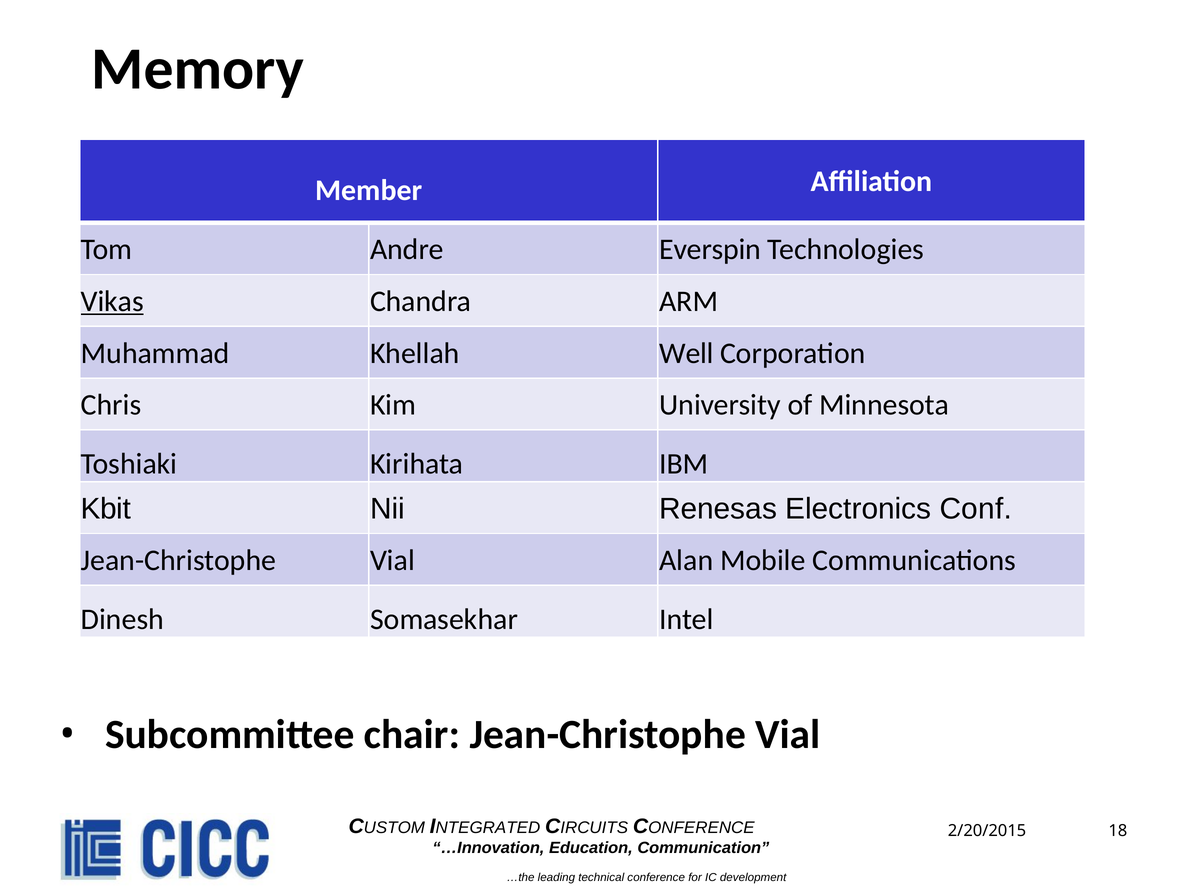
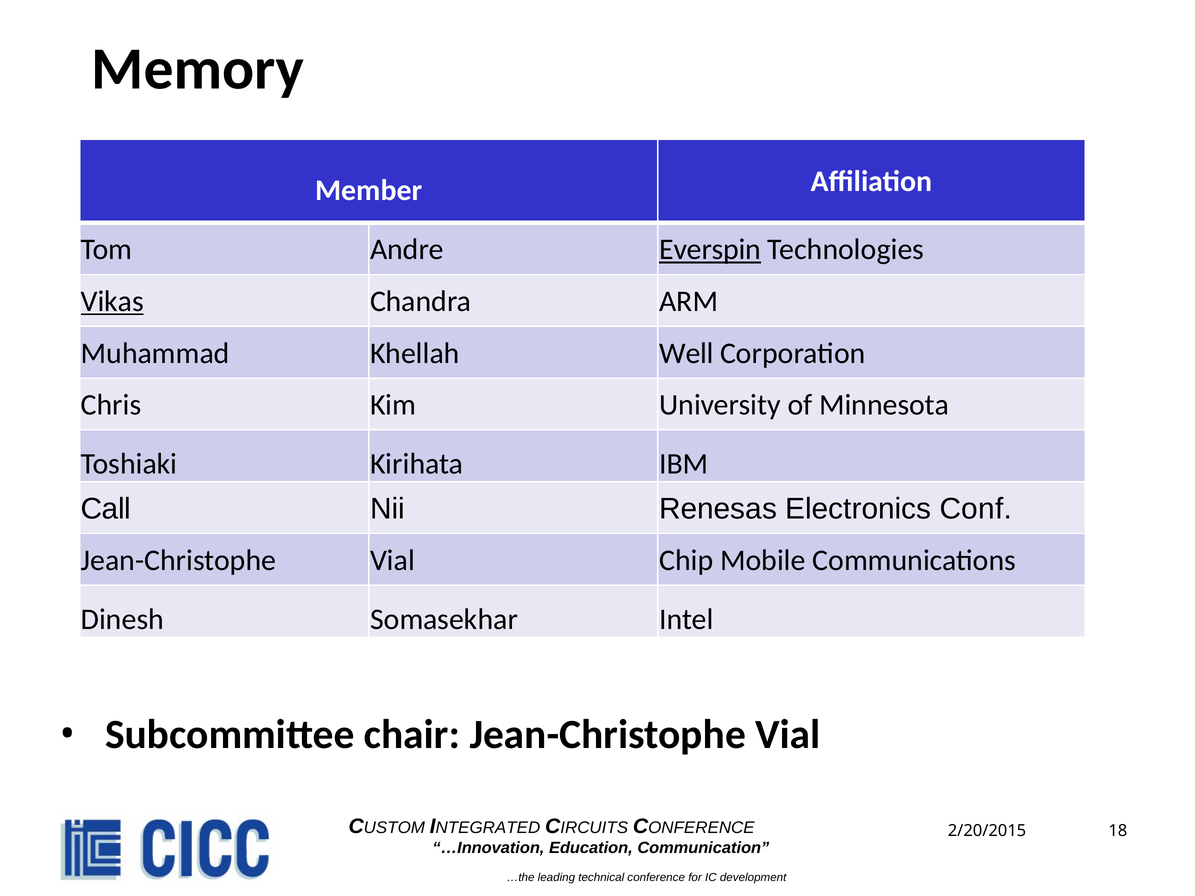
Everspin underline: none -> present (710, 250)
Kbit: Kbit -> Call (106, 509)
Alan: Alan -> Chip (686, 560)
